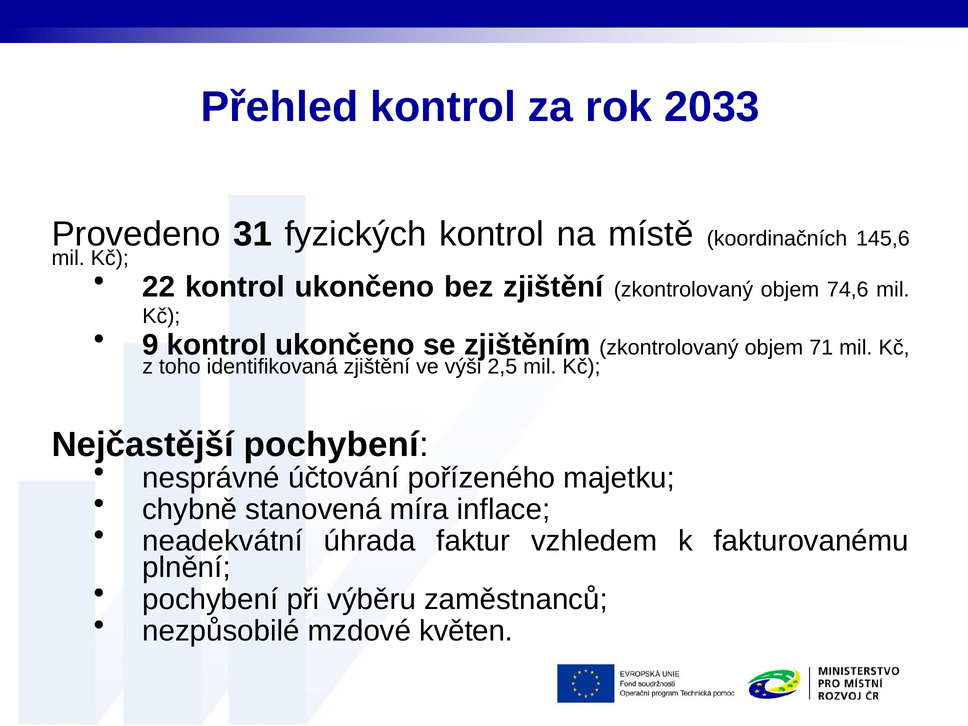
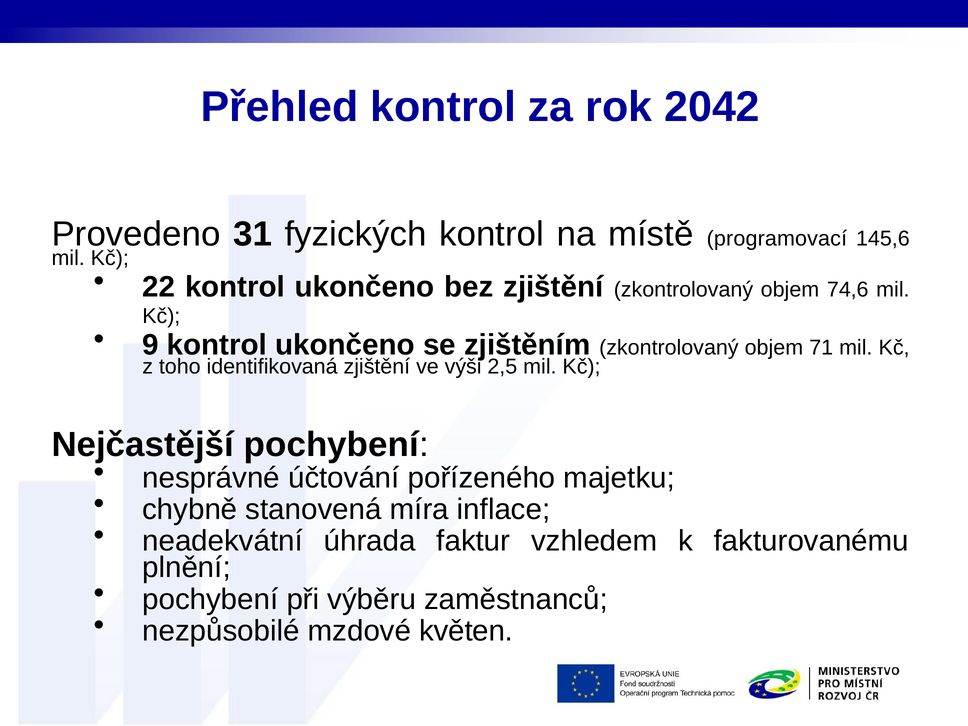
2033: 2033 -> 2042 (712, 107)
koordinačních: koordinačních -> programovací (777, 239)
